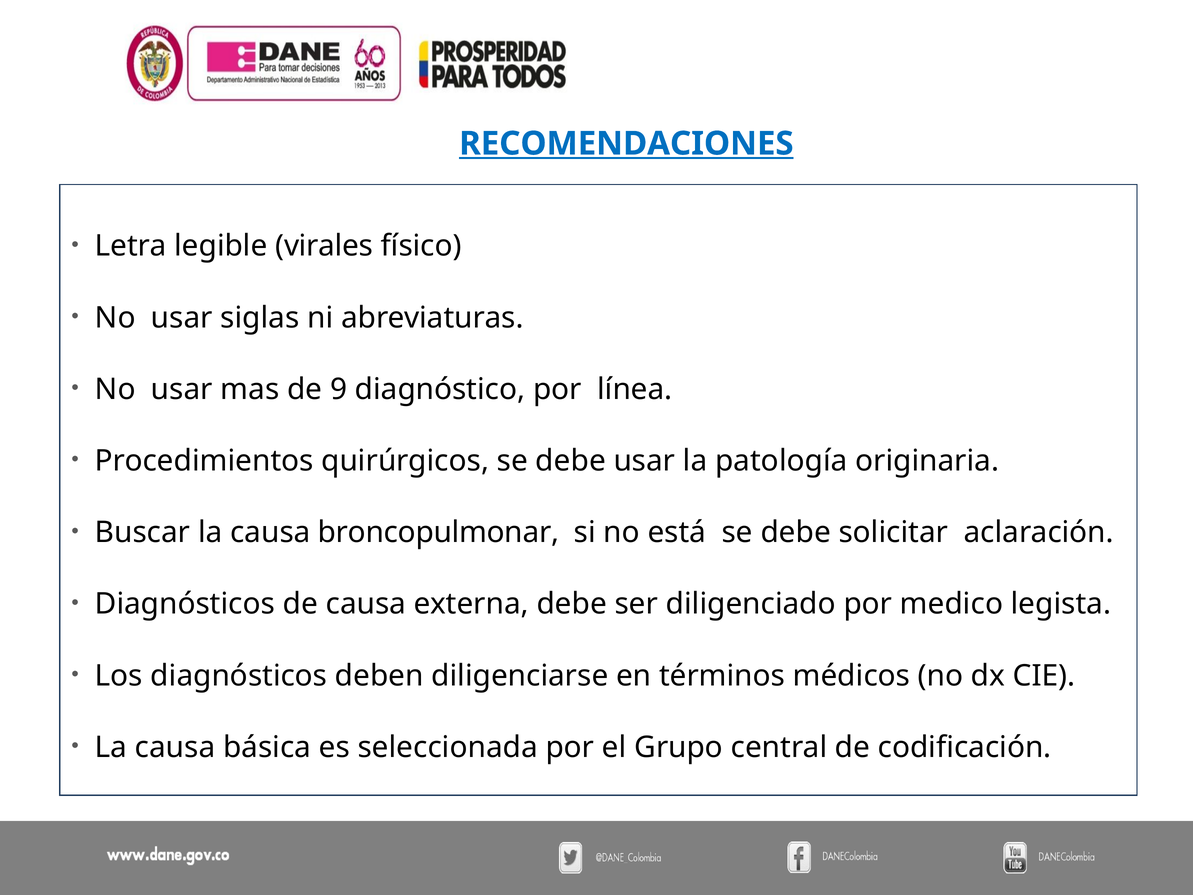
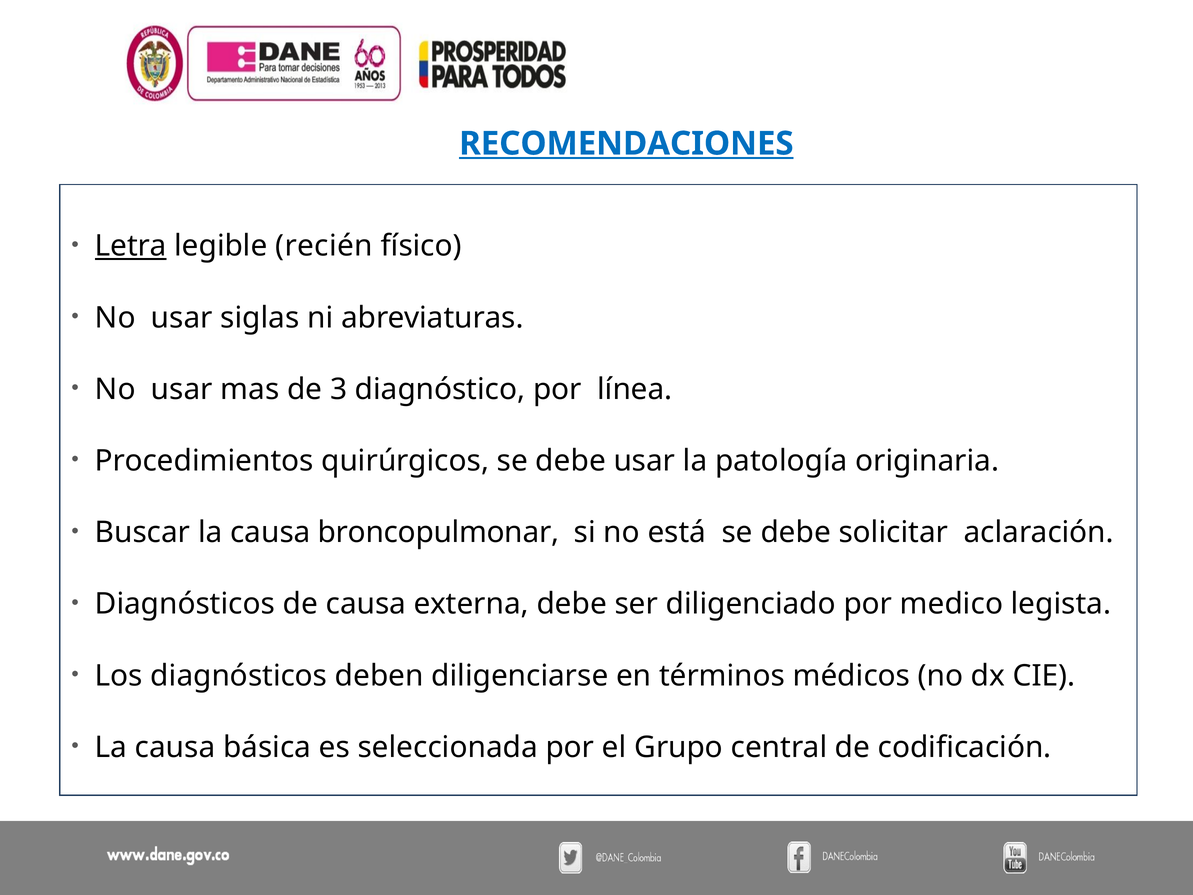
Letra underline: none -> present (131, 246)
virales: virales -> recién (324, 246)
9: 9 -> 3 (339, 389)
